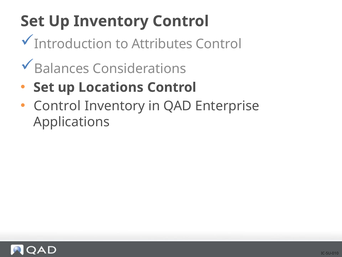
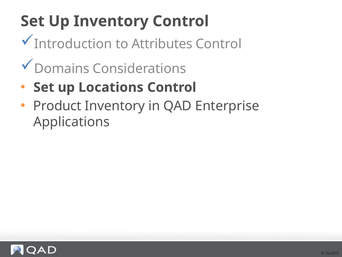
Balances: Balances -> Domains (62, 69)
Control: Control -> Product (57, 106)
